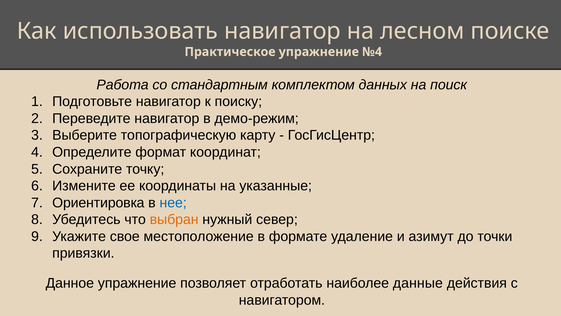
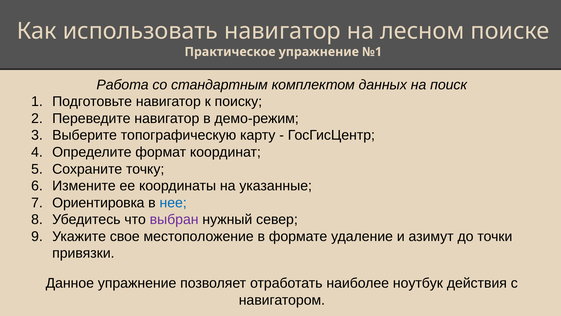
№4: №4 -> №1 (372, 52)
выбран colour: orange -> purple (174, 219)
данные: данные -> ноутбук (418, 283)
